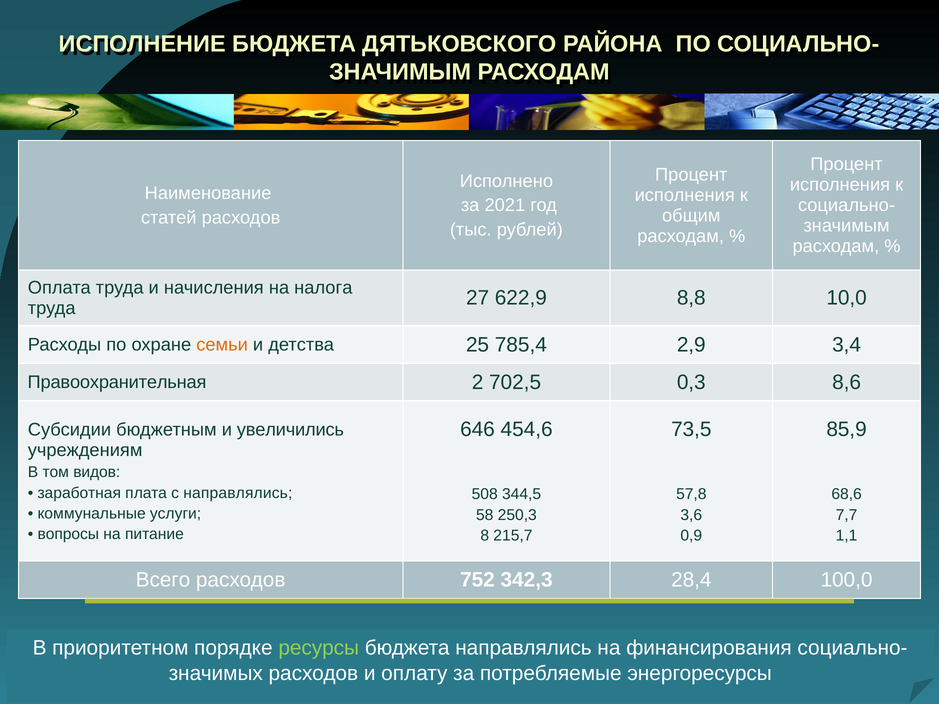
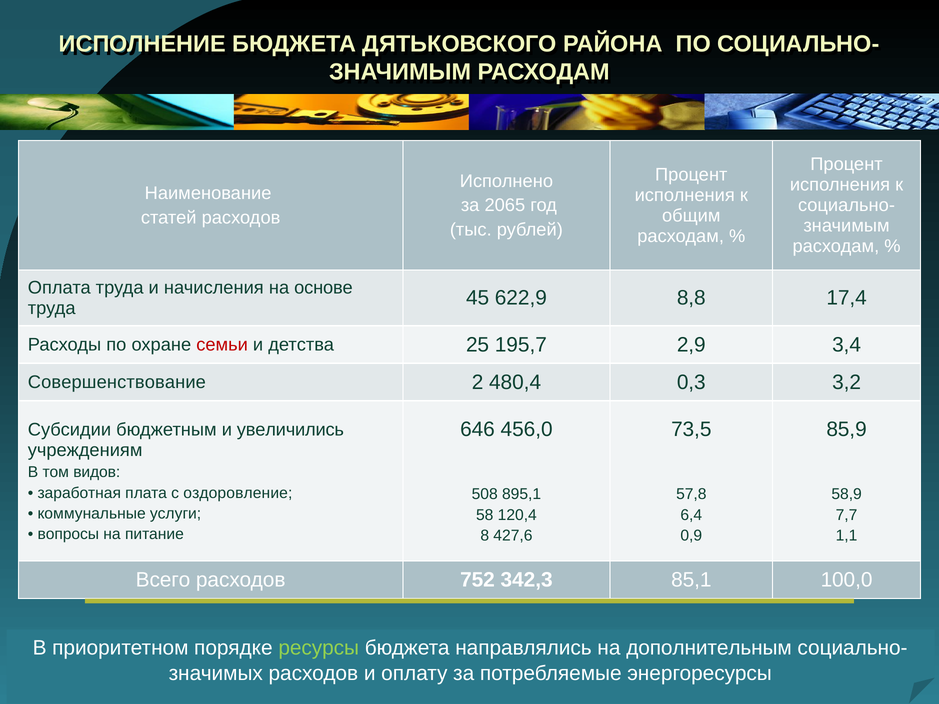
2021: 2021 -> 2065 (505, 205)
налога: налога -> основе (323, 288)
27: 27 -> 45 (478, 298)
10,0: 10,0 -> 17,4 (847, 298)
семьи colour: orange -> red (222, 345)
785,4: 785,4 -> 195,7 (521, 345)
Правоохранительная: Правоохранительная -> Совершенствование (117, 382)
702,5: 702,5 -> 480,4 (515, 382)
8,6: 8,6 -> 3,2 (847, 382)
454,6: 454,6 -> 456,0 (527, 430)
с направлялись: направлялись -> оздоровление (238, 493)
344,5: 344,5 -> 895,1 (522, 495)
68,6: 68,6 -> 58,9 (847, 495)
250,3: 250,3 -> 120,4 (517, 515)
3,6: 3,6 -> 6,4 (691, 515)
215,7: 215,7 -> 427,6 (513, 536)
28,4: 28,4 -> 85,1 (691, 580)
финансирования: финансирования -> дополнительным (709, 648)
